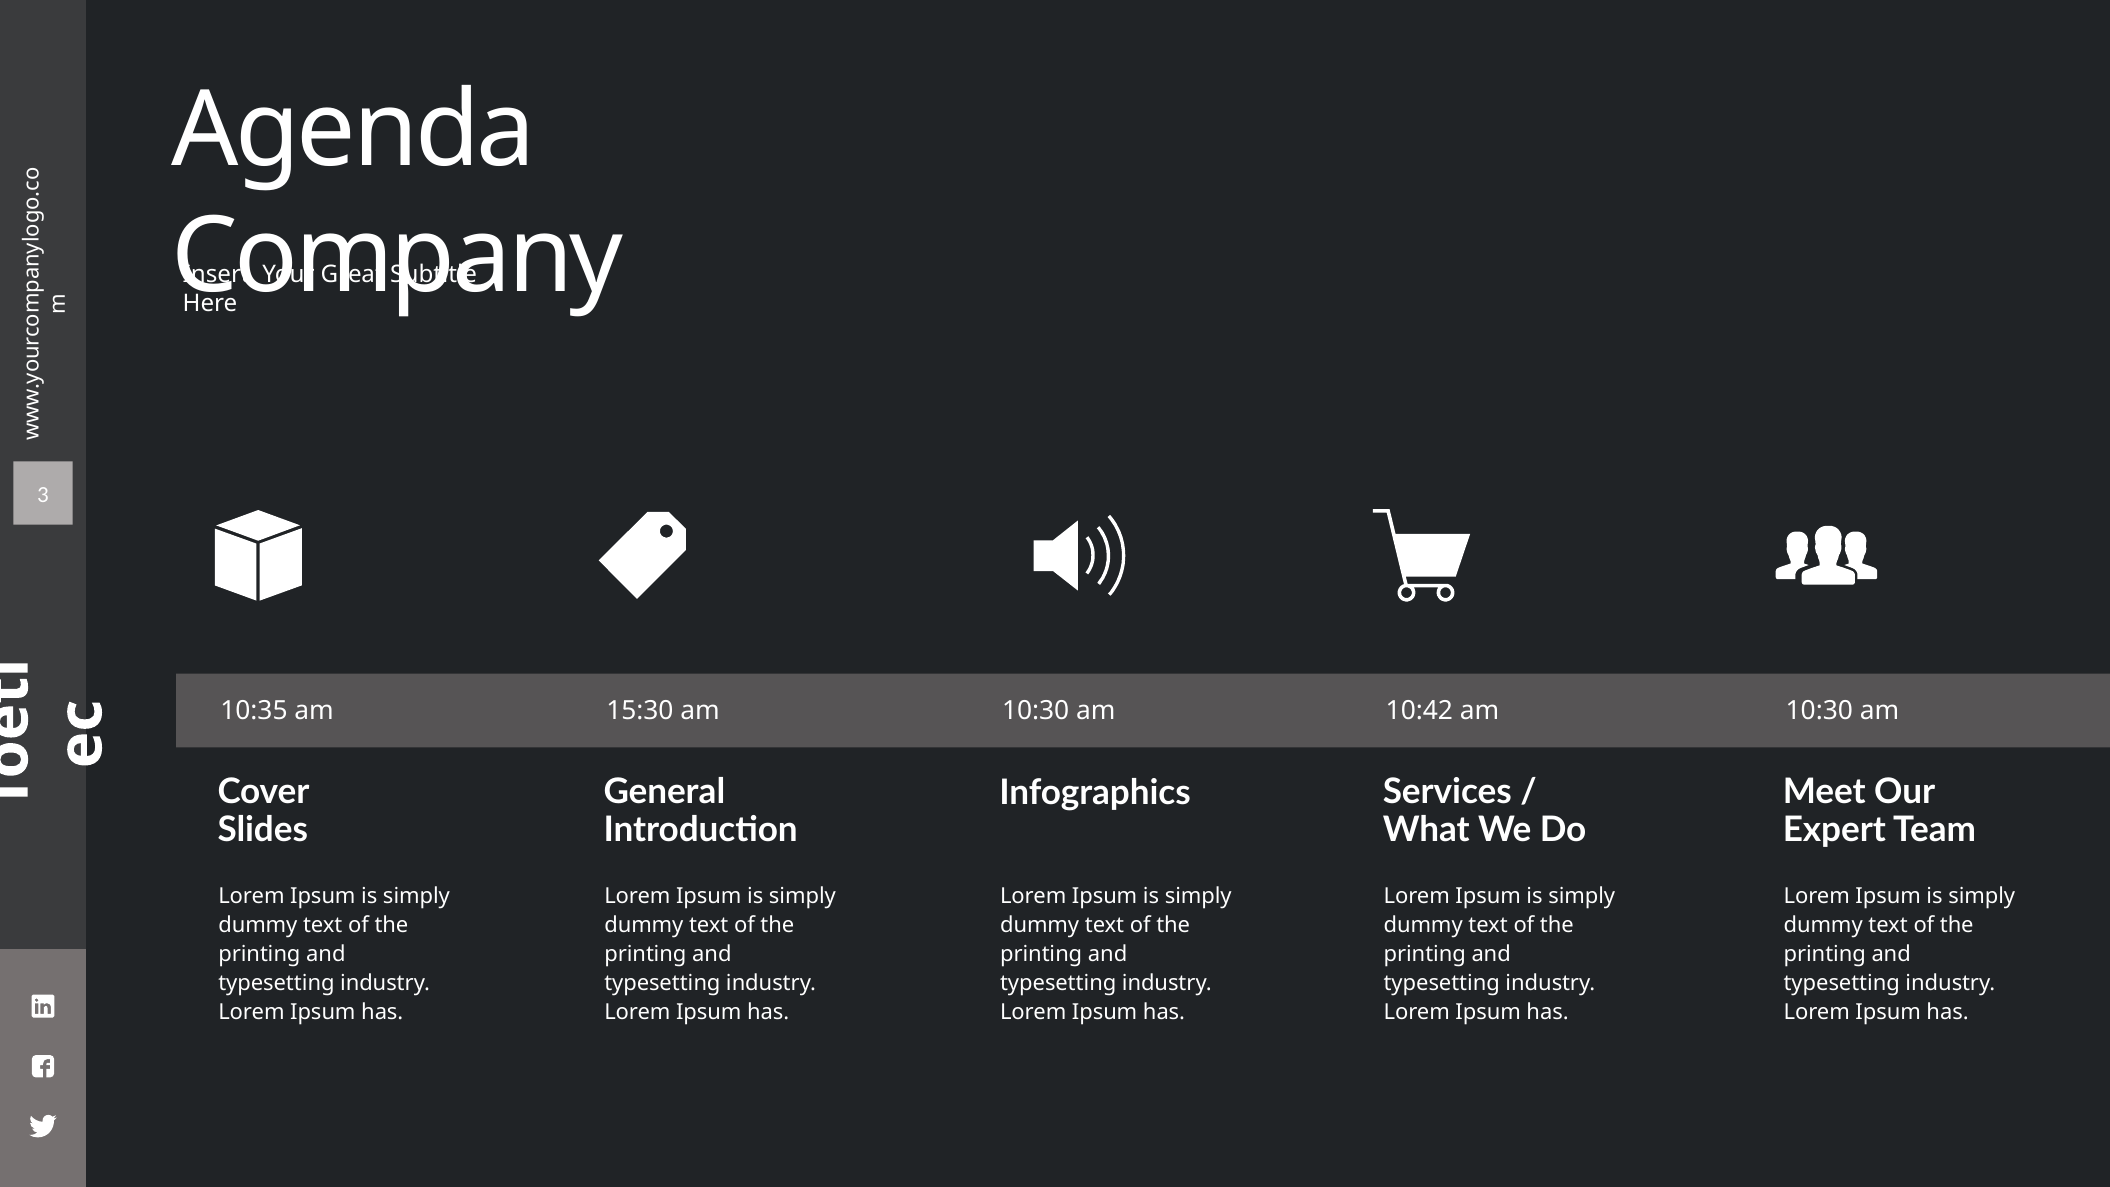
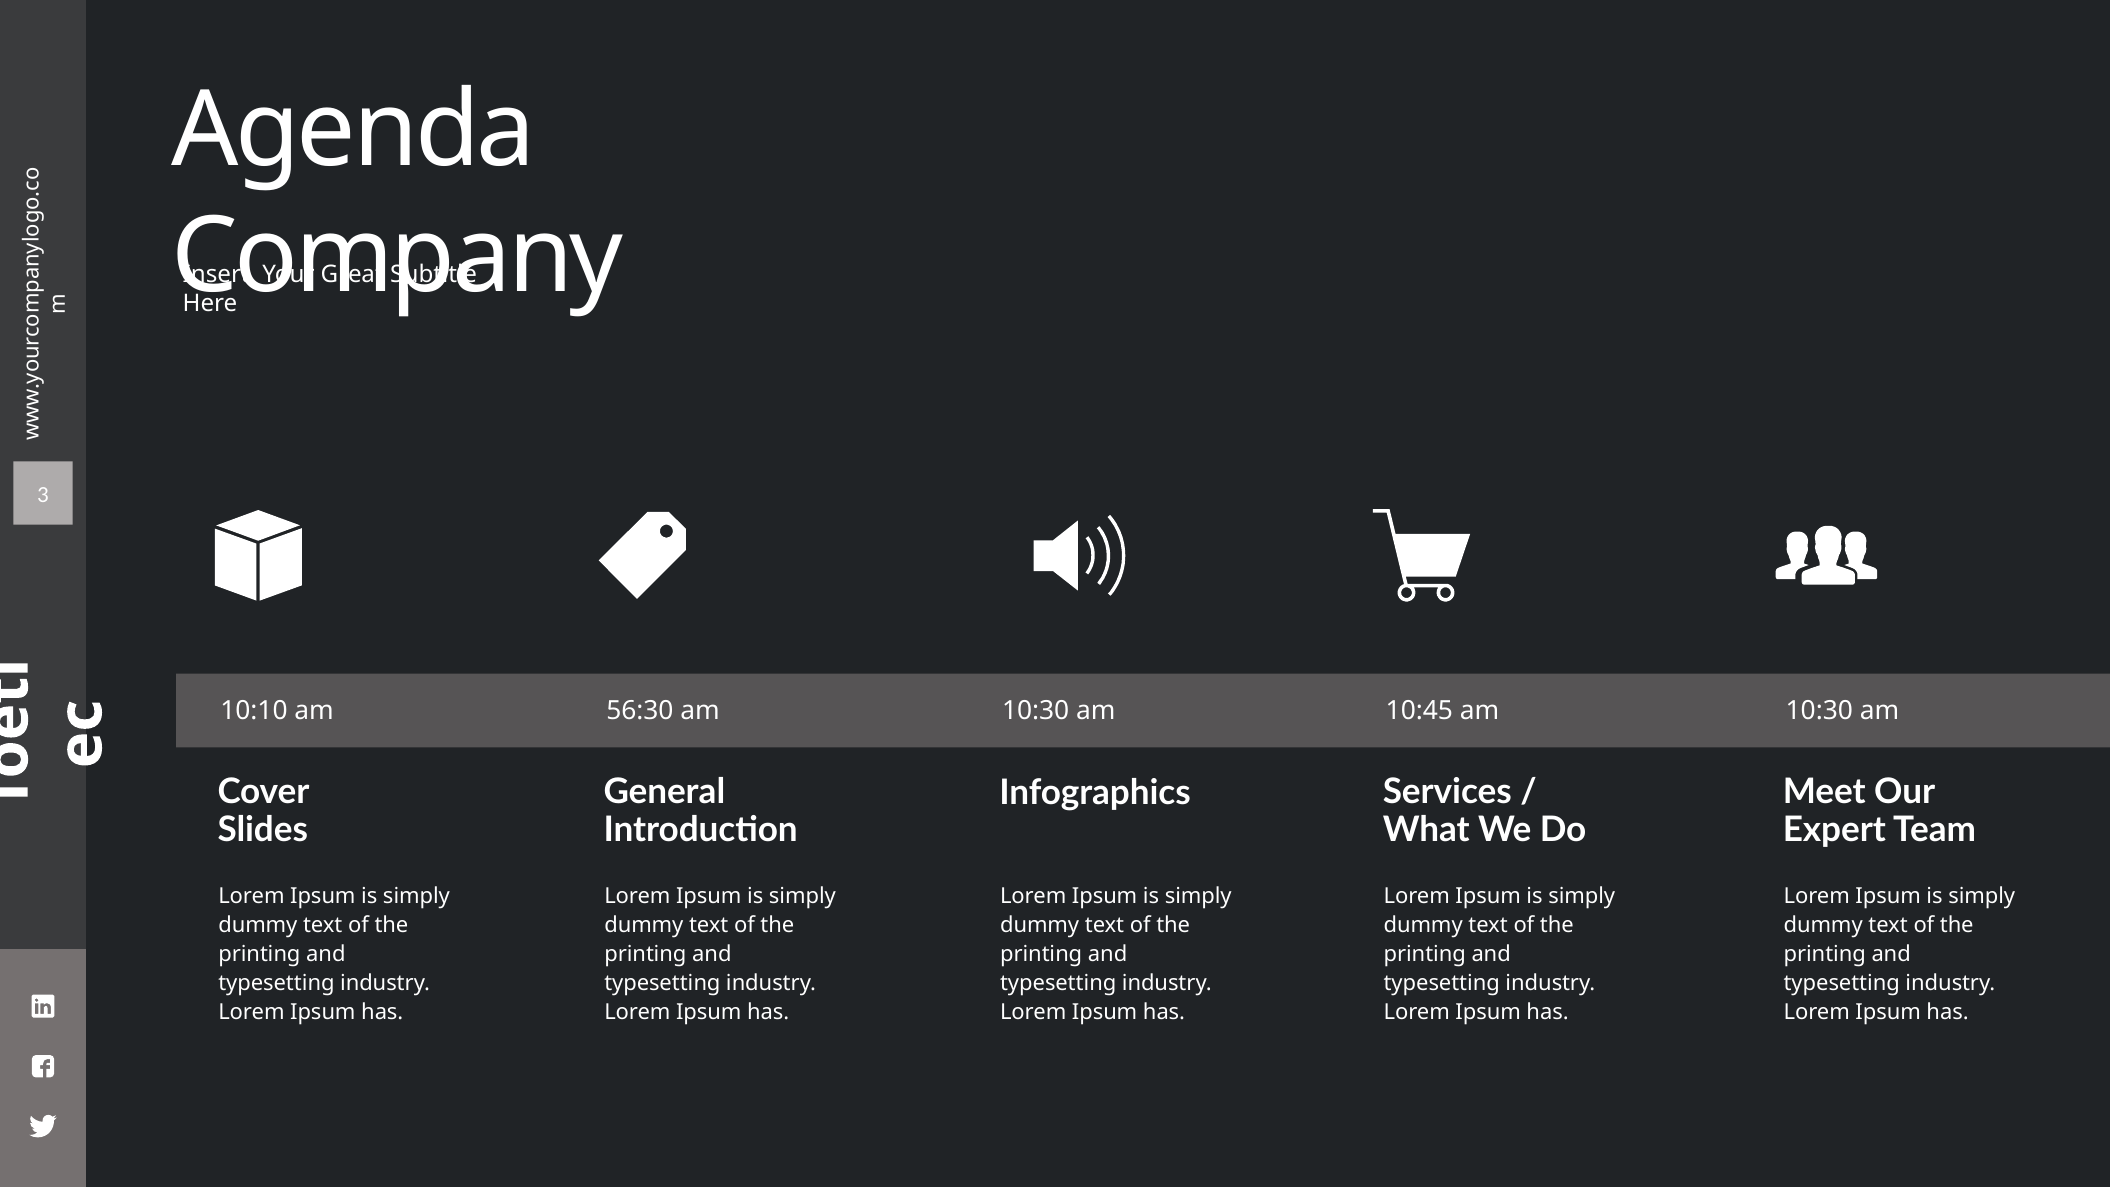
10:35: 10:35 -> 10:10 (254, 710)
15:30: 15:30 -> 56:30 (640, 710)
10:42: 10:42 -> 10:45 (1419, 710)
